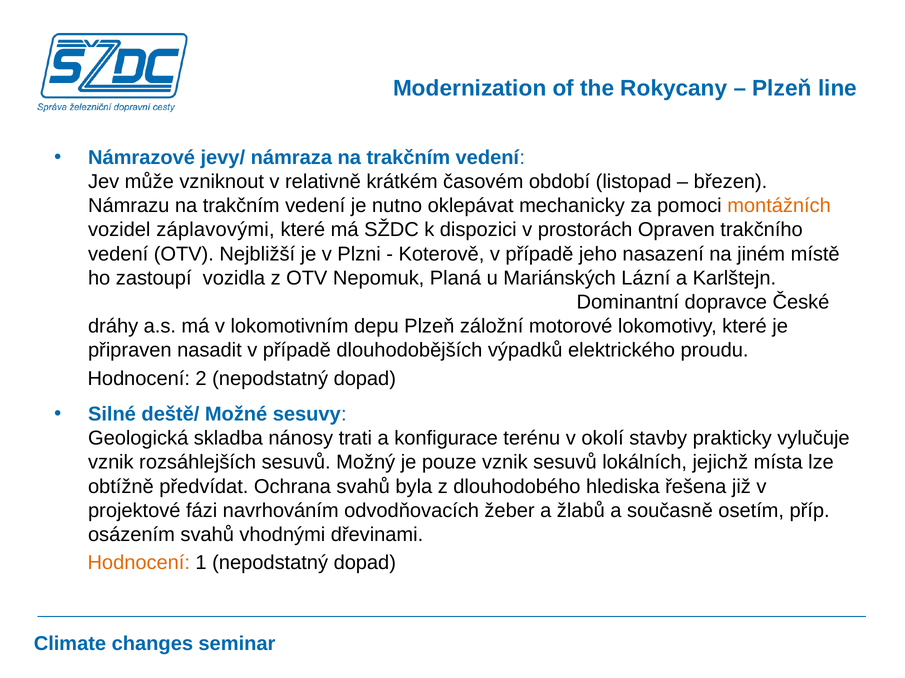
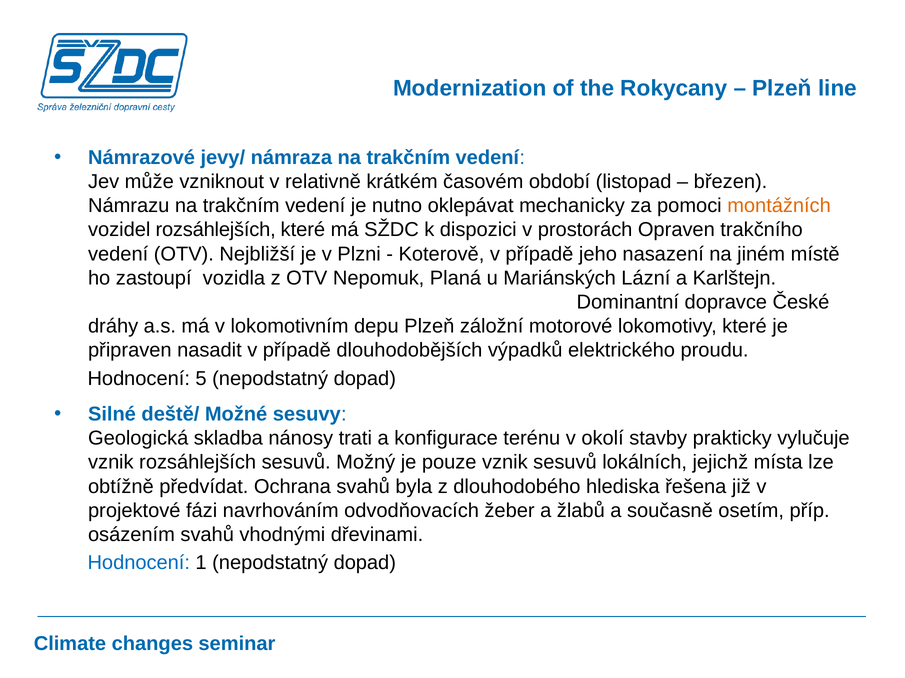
vozidel záplavovými: záplavovými -> rozsáhlejších (216, 230)
2: 2 -> 5 (201, 379)
Hodnocení colour: orange -> blue (139, 563)
